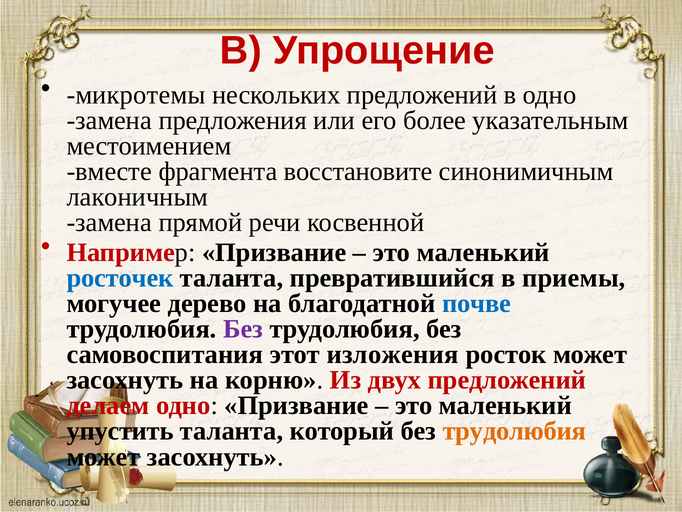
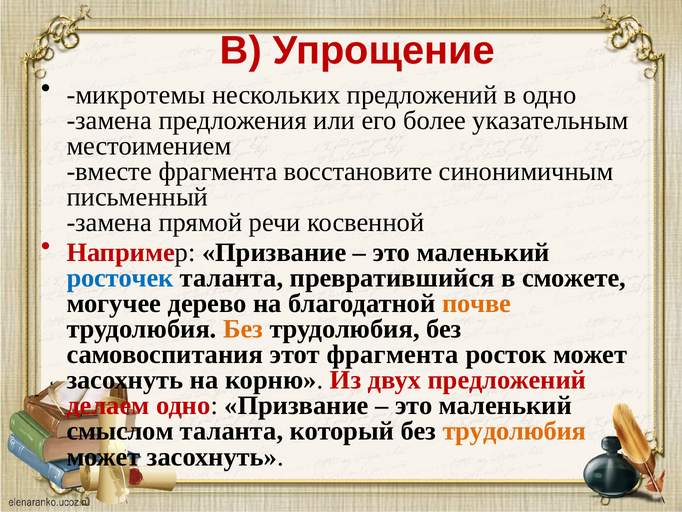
лаконичным: лаконичным -> письменный (137, 197)
приемы: приемы -> сможете (574, 278)
почве colour: blue -> orange (476, 303)
Без colour: purple -> orange (243, 329)
этот изложения: изложения -> фрагмента (393, 354)
упустить: упустить -> смыслом (120, 431)
